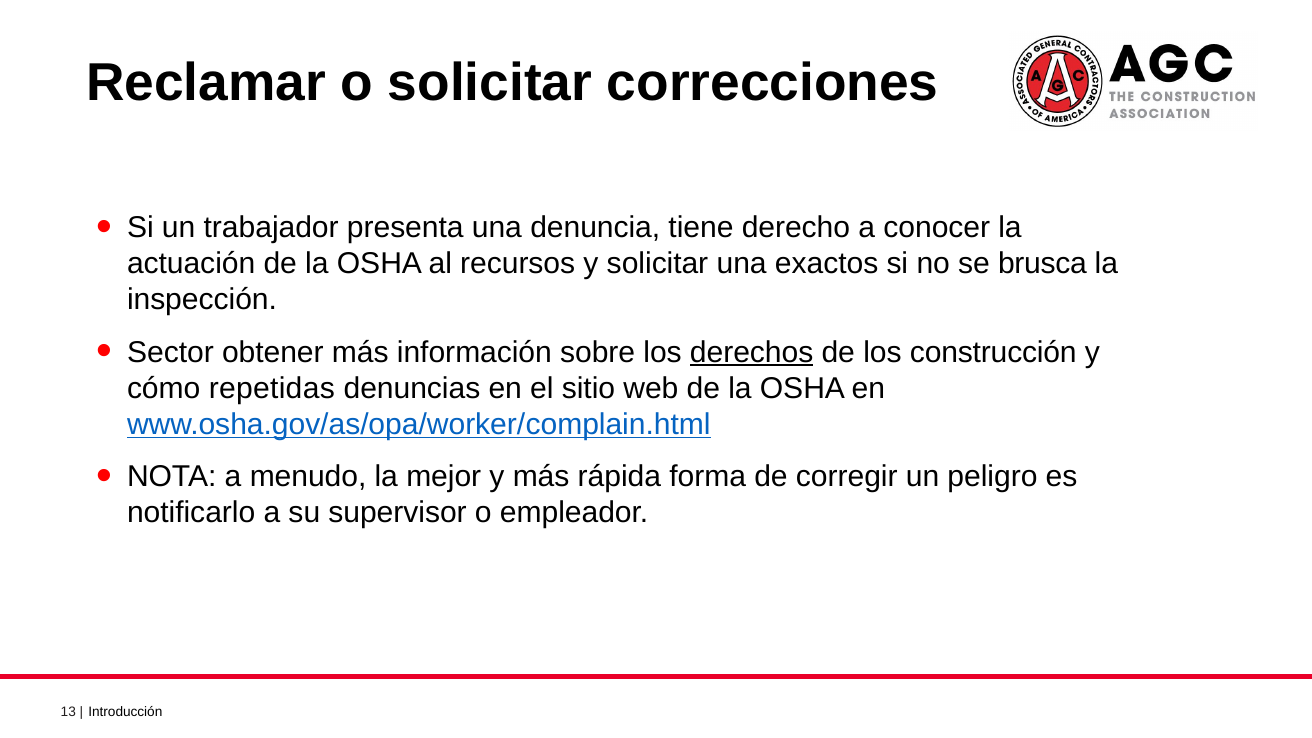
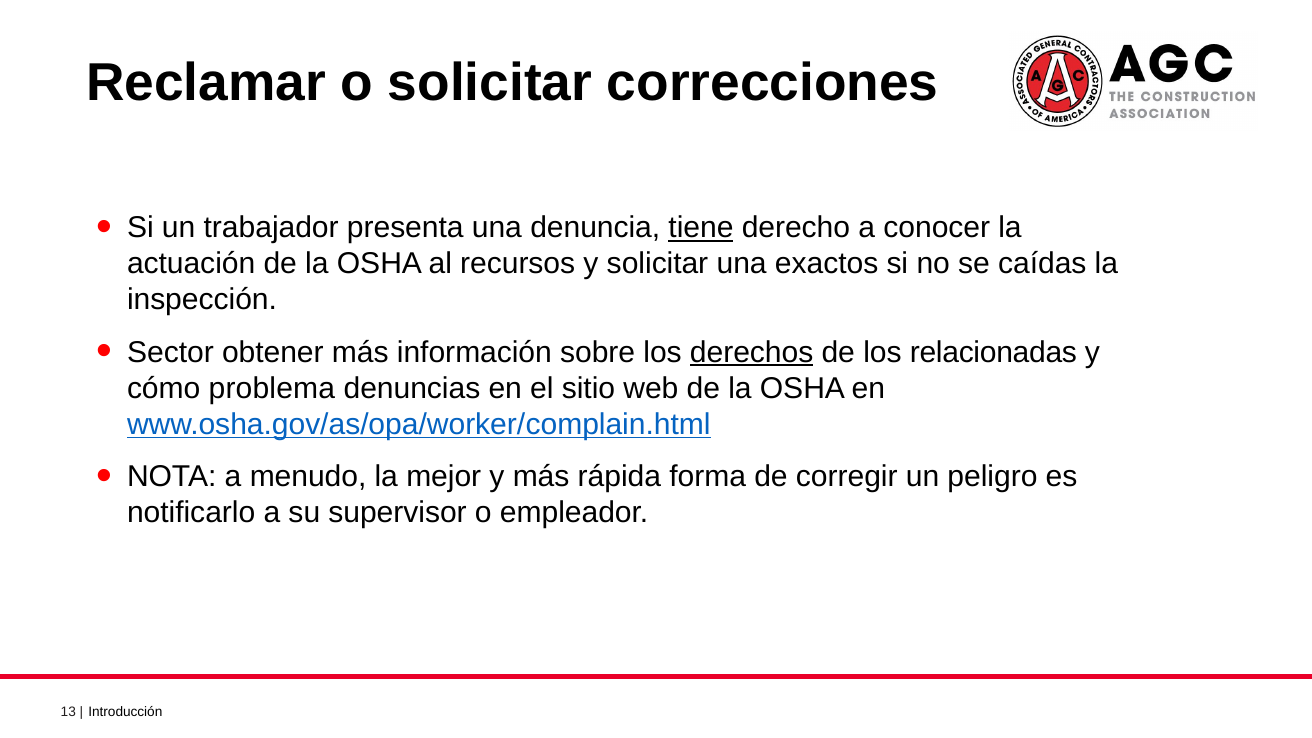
tiene underline: none -> present (701, 228)
brusca: brusca -> caídas (1042, 264)
construcción: construcción -> relacionadas (993, 352)
repetidas: repetidas -> problema (272, 388)
